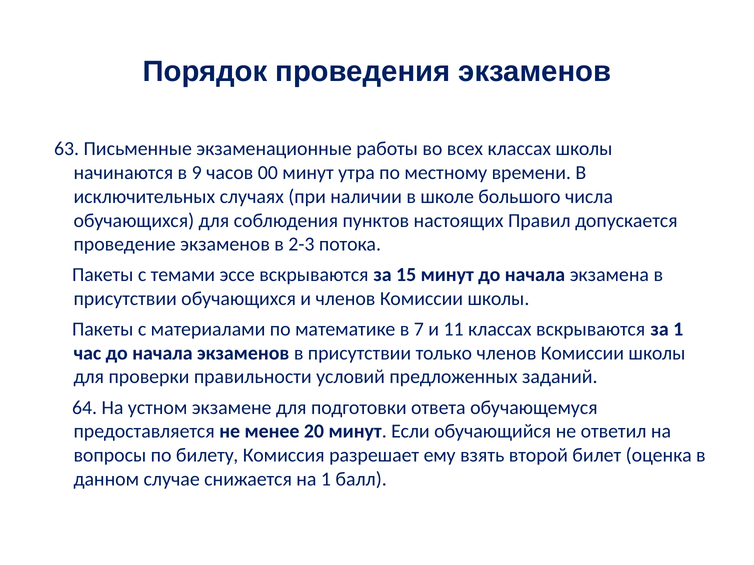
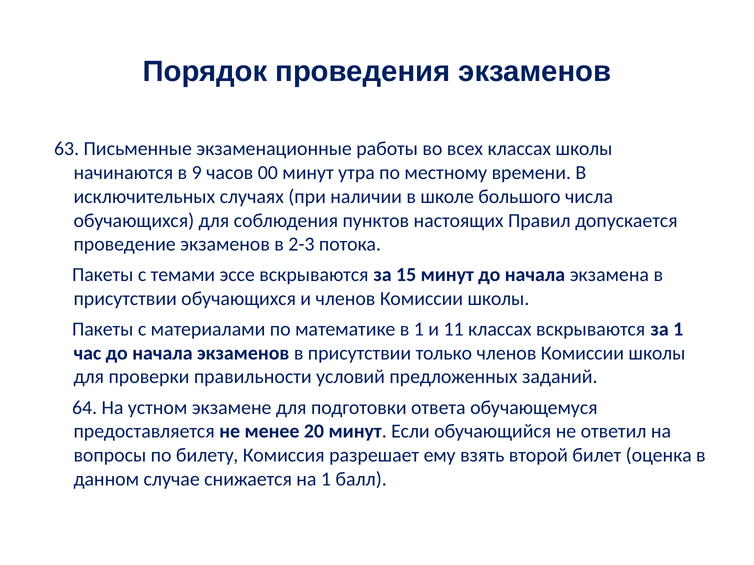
в 7: 7 -> 1 (419, 330)
